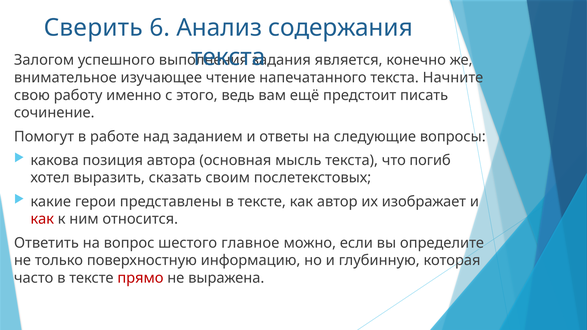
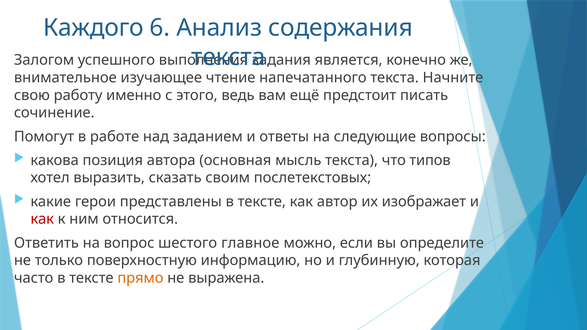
Сверить: Сверить -> Каждого (94, 28)
погиб: погиб -> типов (430, 160)
прямо colour: red -> orange (140, 278)
